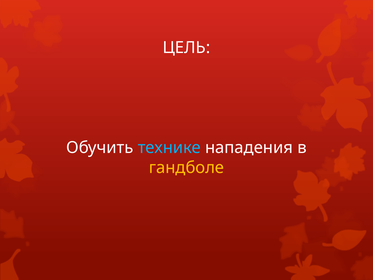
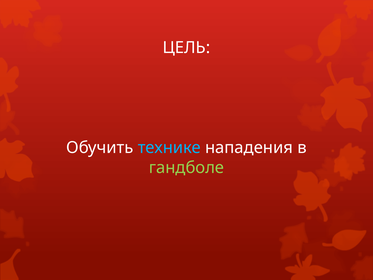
гандболе colour: yellow -> light green (186, 167)
